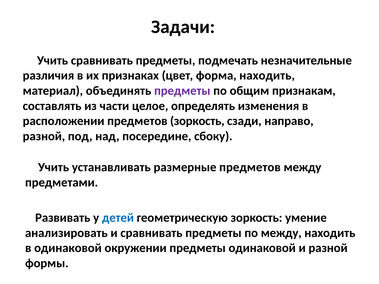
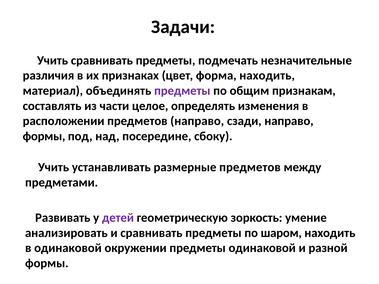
предметов зоркость: зоркость -> направо (197, 121)
разной: разной -> формы (44, 136)
детей colour: blue -> purple (118, 218)
по между: между -> шаром (281, 233)
